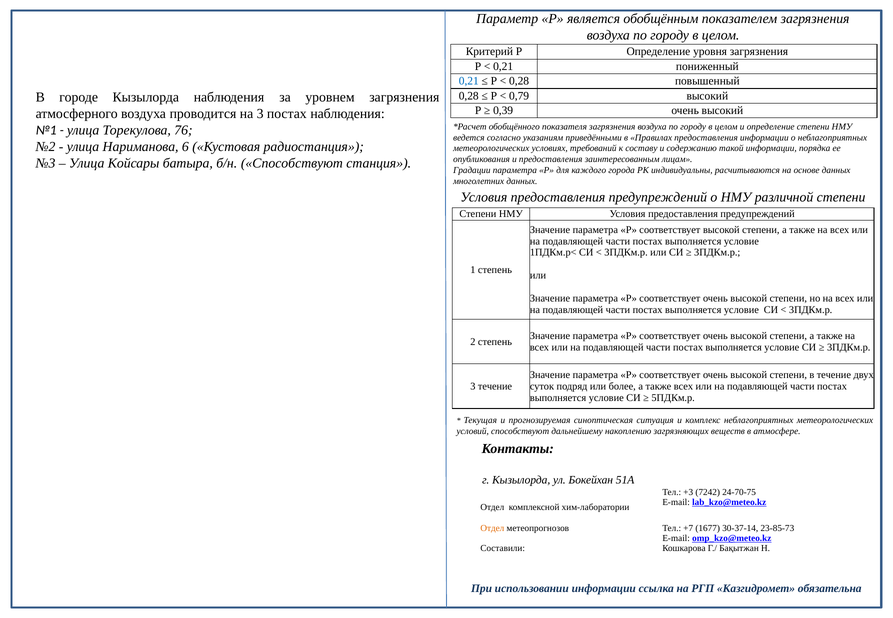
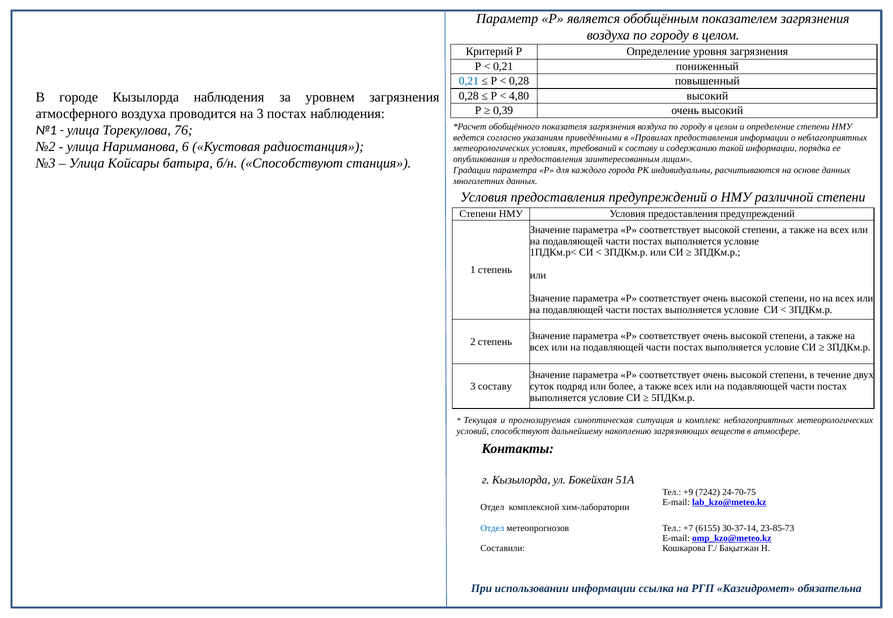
0,79: 0,79 -> 4,80 (519, 96)
3 течение: течение -> составу (495, 386)
+3: +3 -> +9 (688, 492)
Отдел colour: orange -> blue (492, 528)
1677: 1677 -> 6155 (708, 528)
